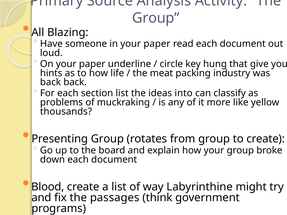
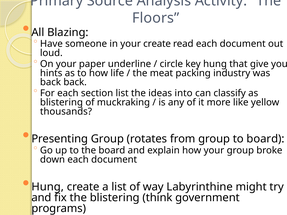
Group: Group -> Floors (156, 18)
in your paper: paper -> create (157, 44)
problems: problems -> blistering (61, 102)
to create: create -> board (266, 139)
Blood: Blood -> Hung (48, 187)
the passages: passages -> blistering (115, 198)
